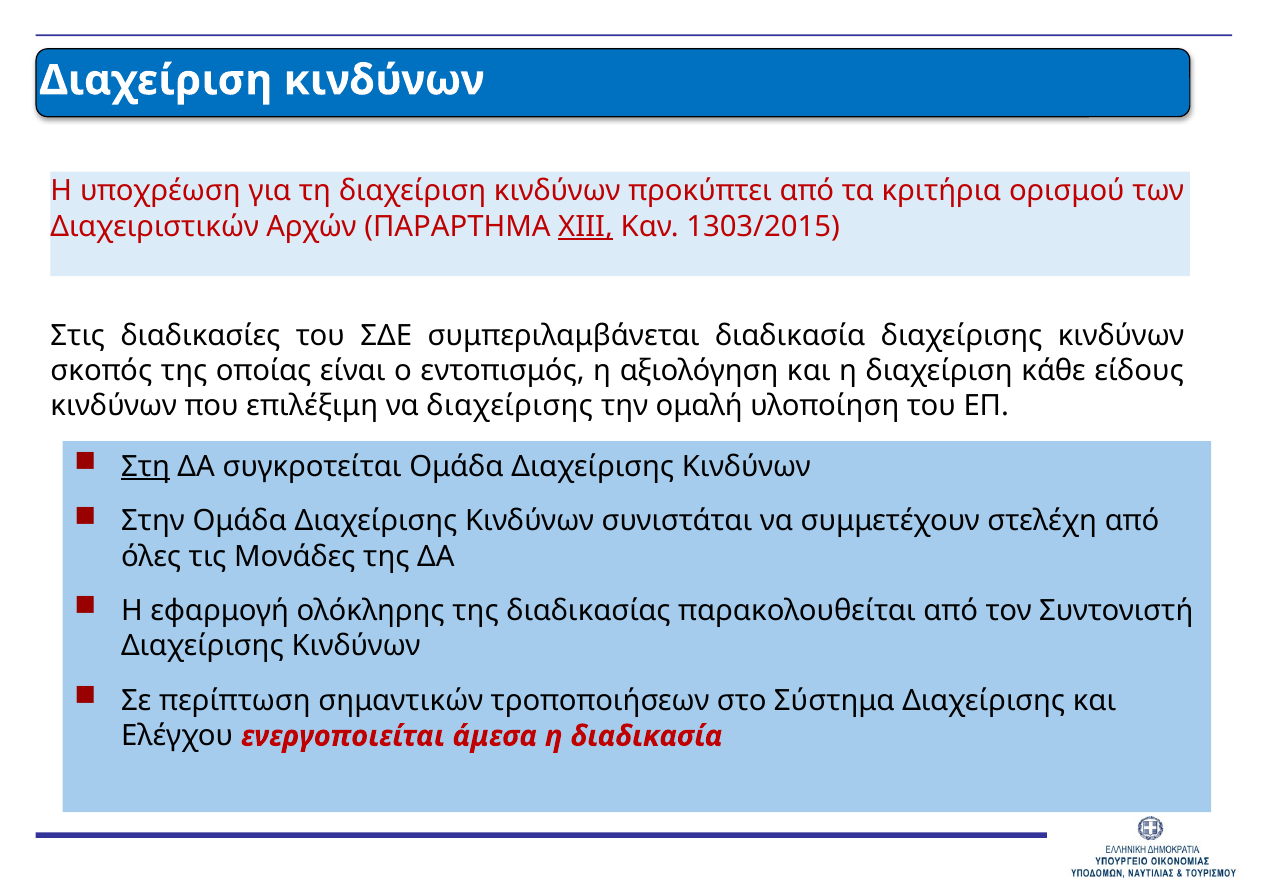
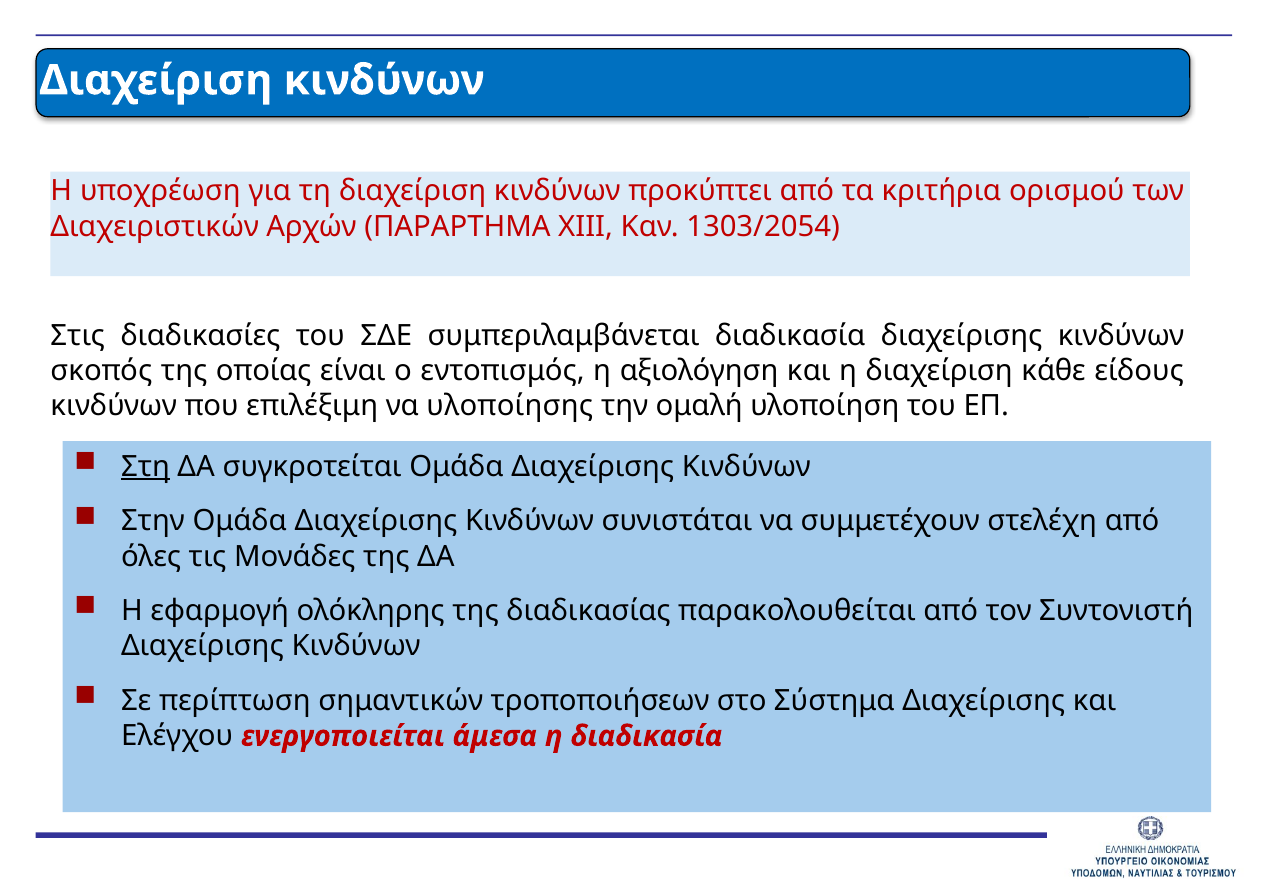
ΧΙΙΙ underline: present -> none (586, 226)
1303/2015: 1303/2015 -> 1303/2054 (763, 226)
να διαχείρισης: διαχείρισης -> υλοποίησης (510, 406)
